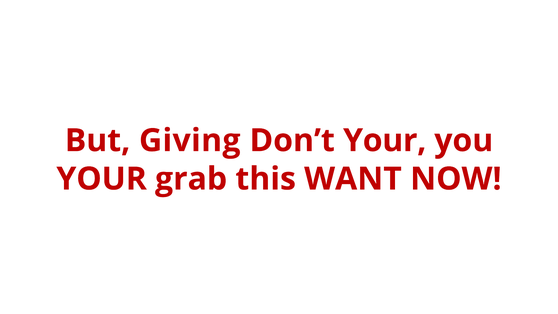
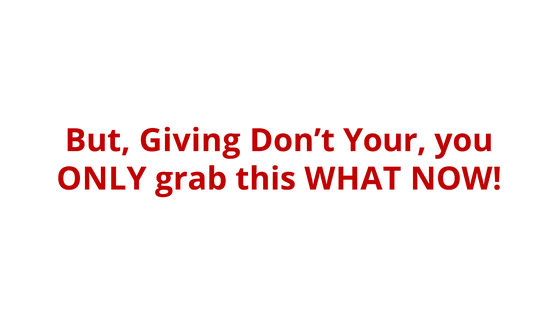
YOUR: YOUR -> ONLY (101, 179)
WANT: WANT -> WHAT (353, 179)
